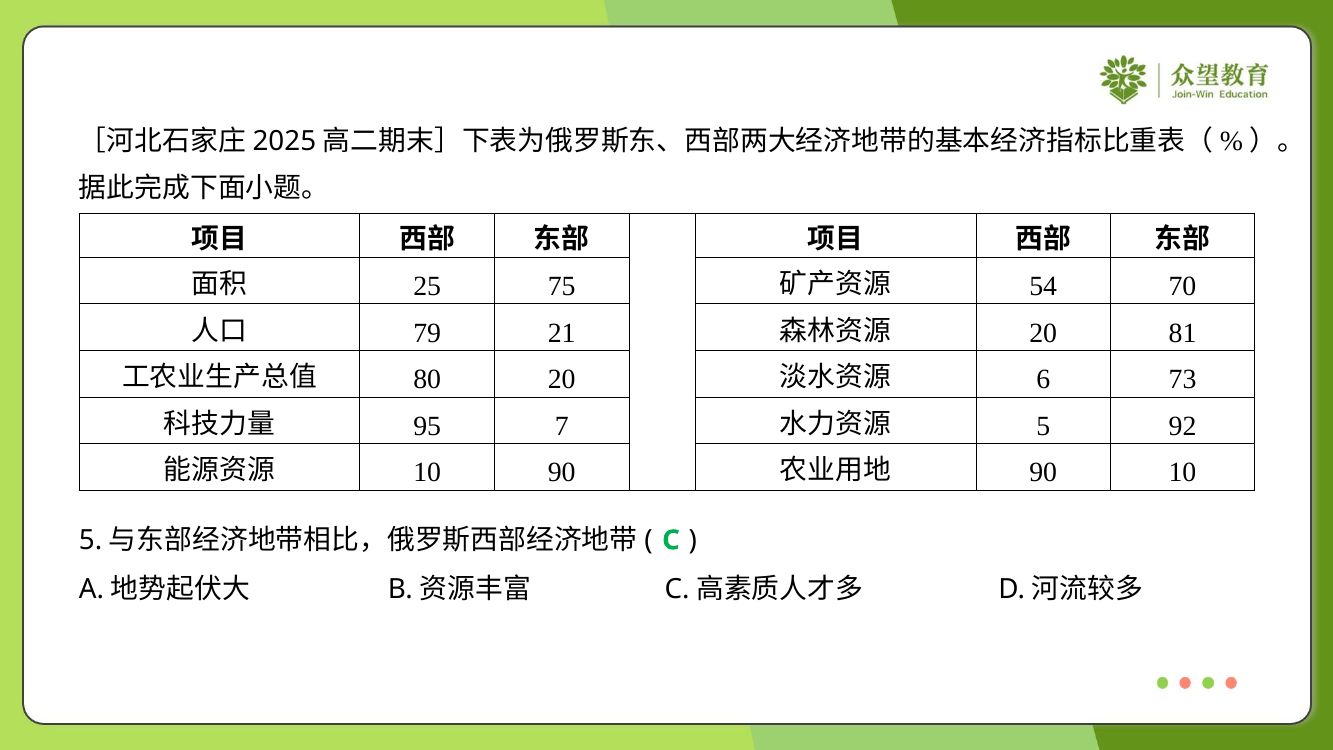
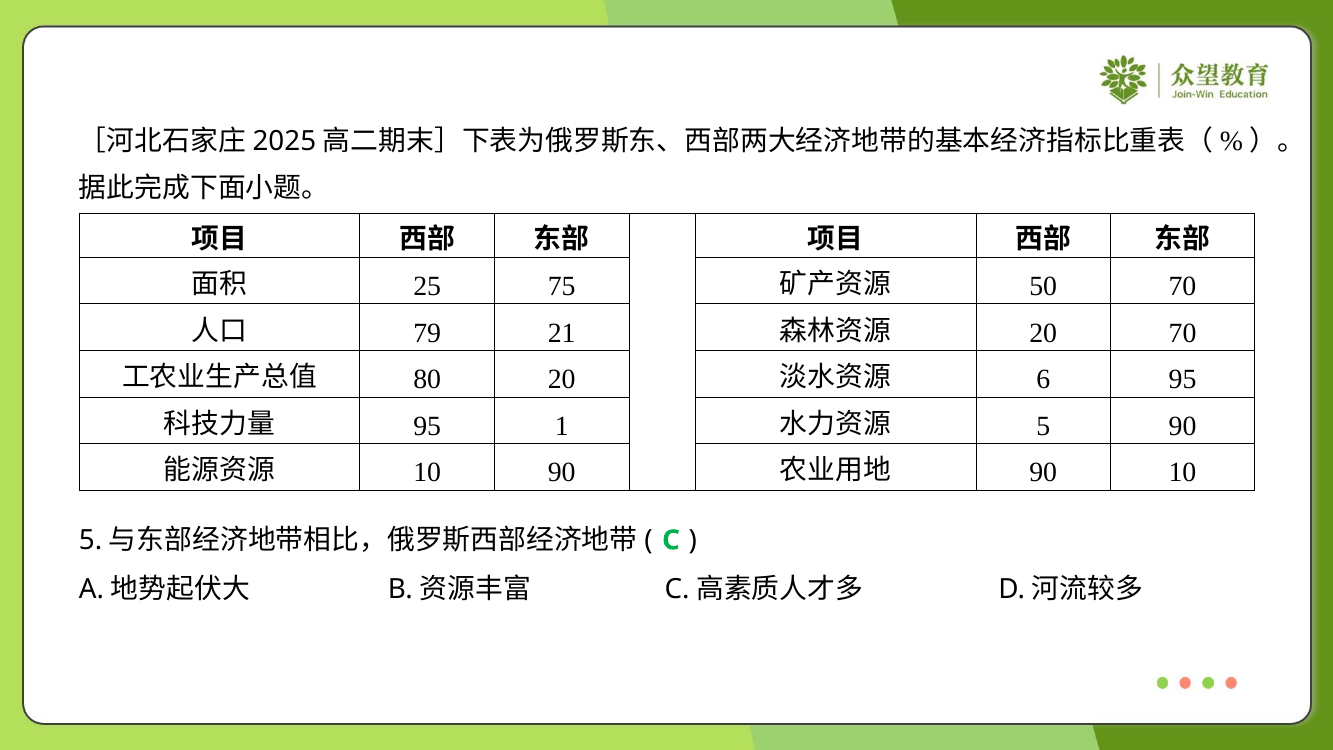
54: 54 -> 50 (1043, 286)
20 81: 81 -> 70 (1183, 333)
6 73: 73 -> 95 (1183, 379)
7: 7 -> 1 (562, 426)
5 92: 92 -> 90 (1183, 426)
